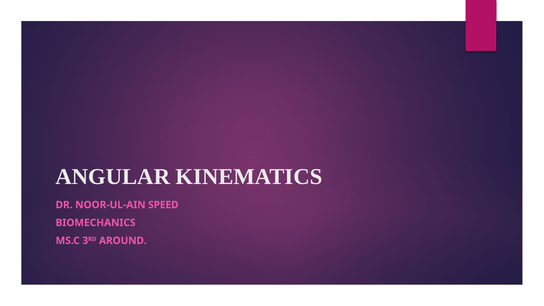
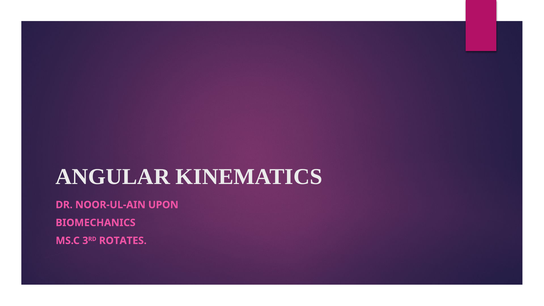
SPEED: SPEED -> UPON (163, 205)
AROUND: AROUND -> ROTATES (123, 241)
